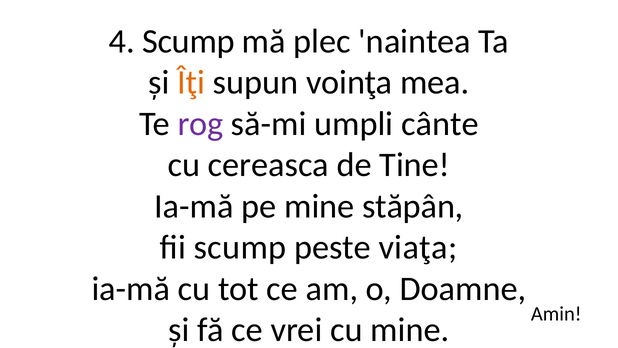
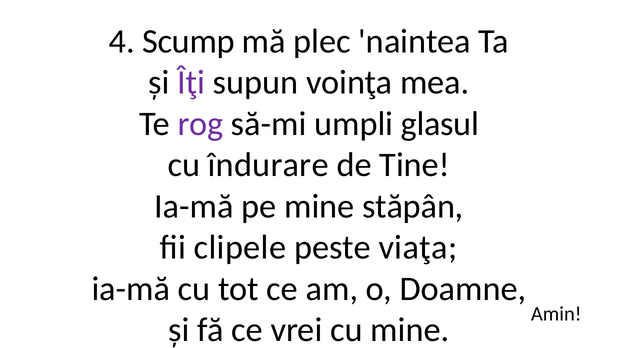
Îţi colour: orange -> purple (191, 83)
cânte: cânte -> glasul (440, 124)
cereasca: cereasca -> îndurare (268, 165)
fii scump: scump -> clipele (240, 247)
